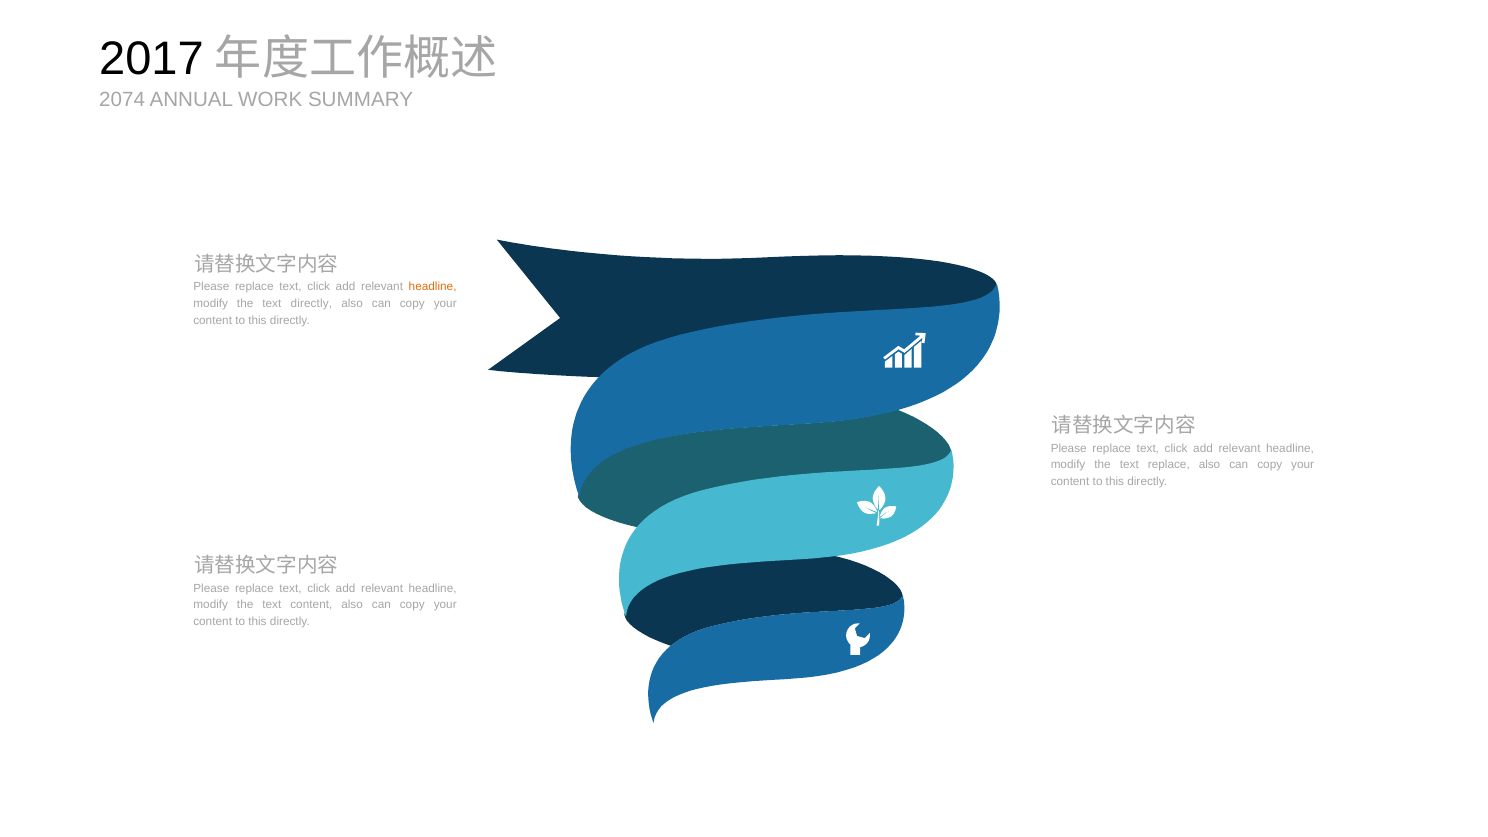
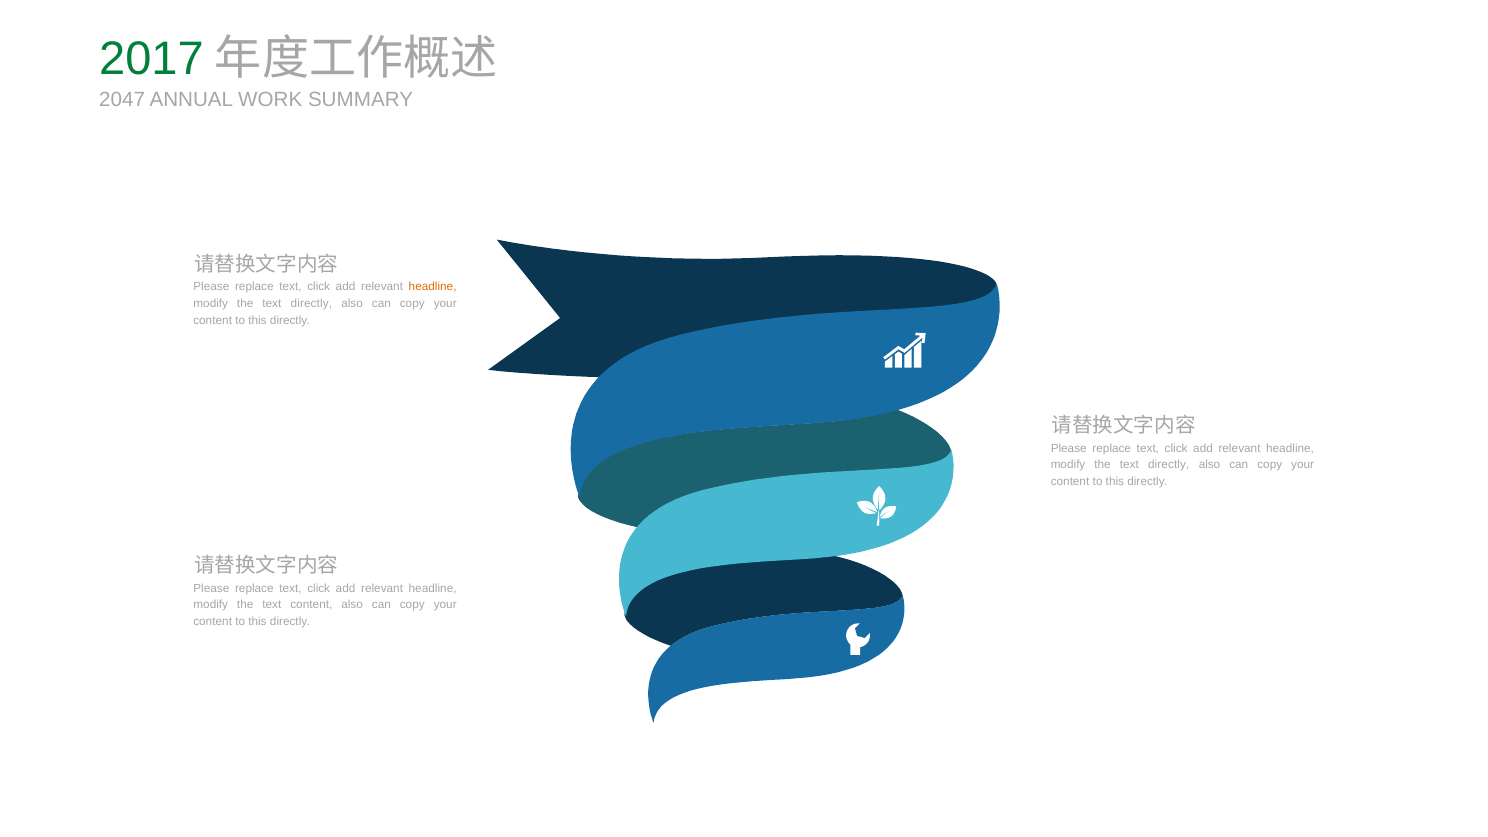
2017 colour: black -> green (151, 59)
2074: 2074 -> 2047 (122, 100)
replace: replace -> directly (1169, 465)
